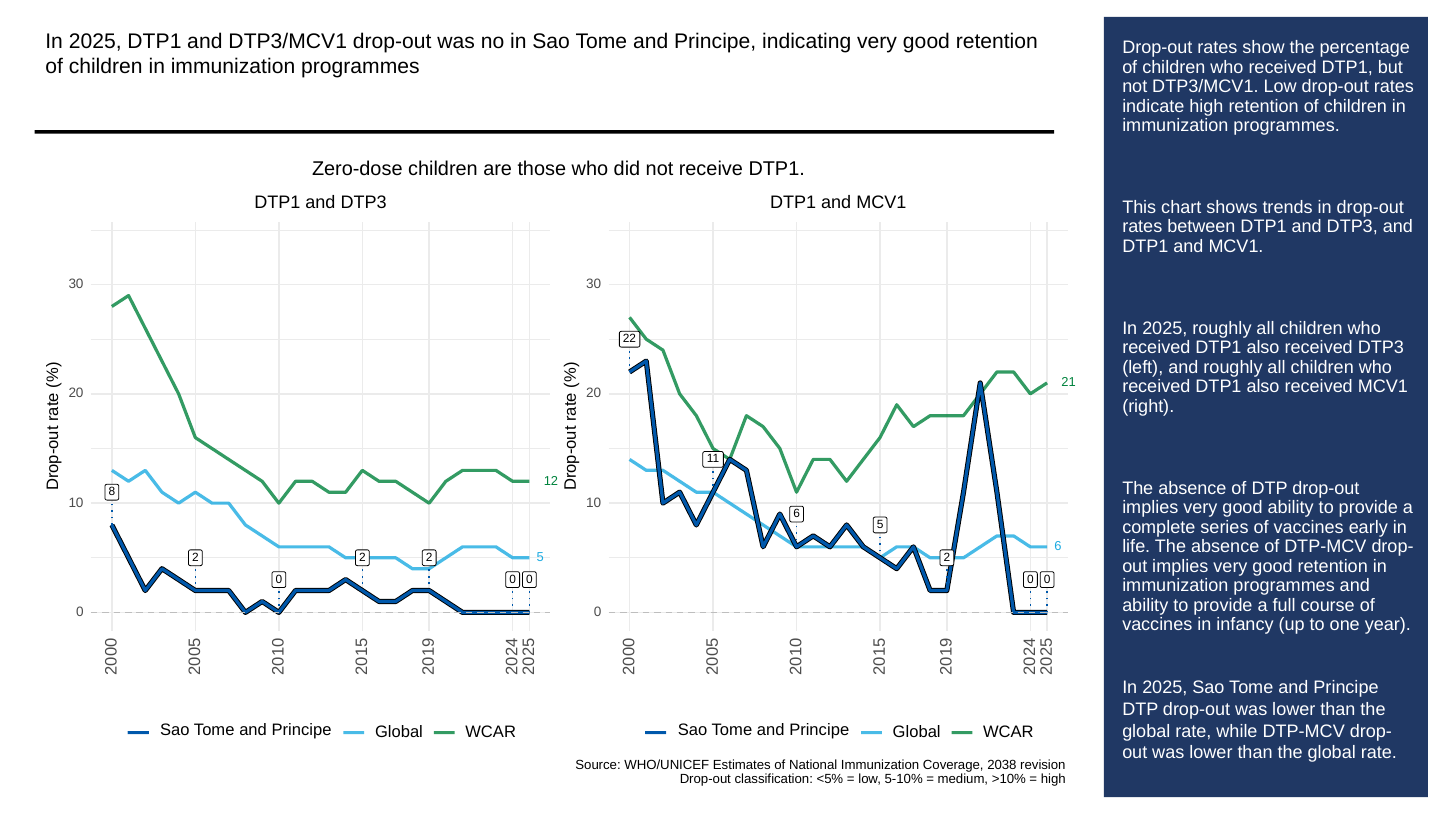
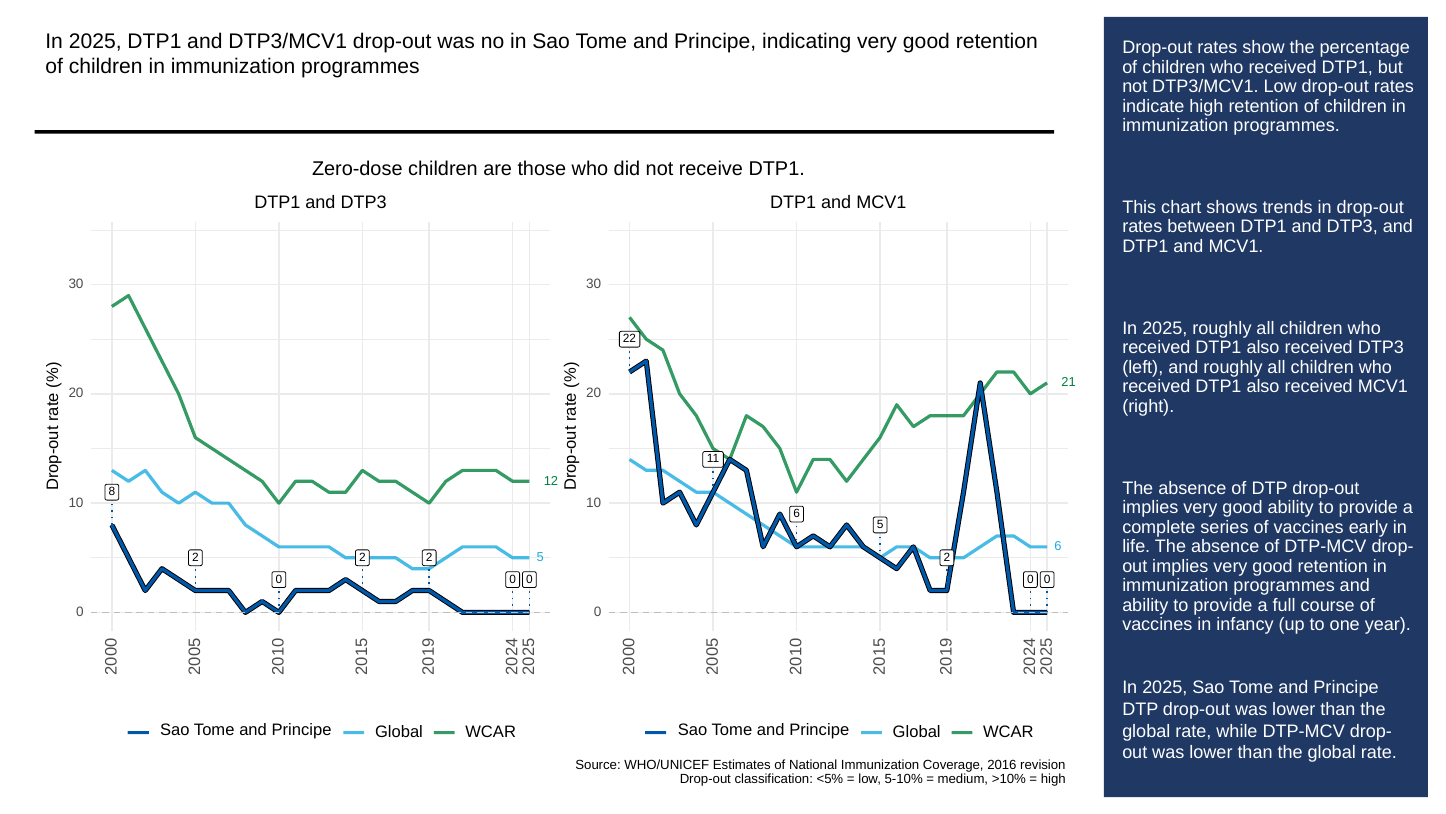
2038: 2038 -> 2016 (1002, 764)
